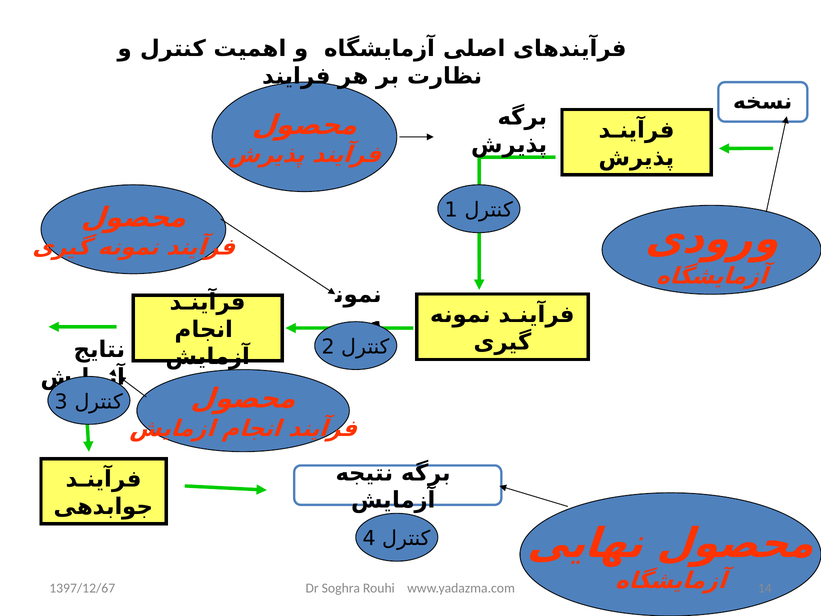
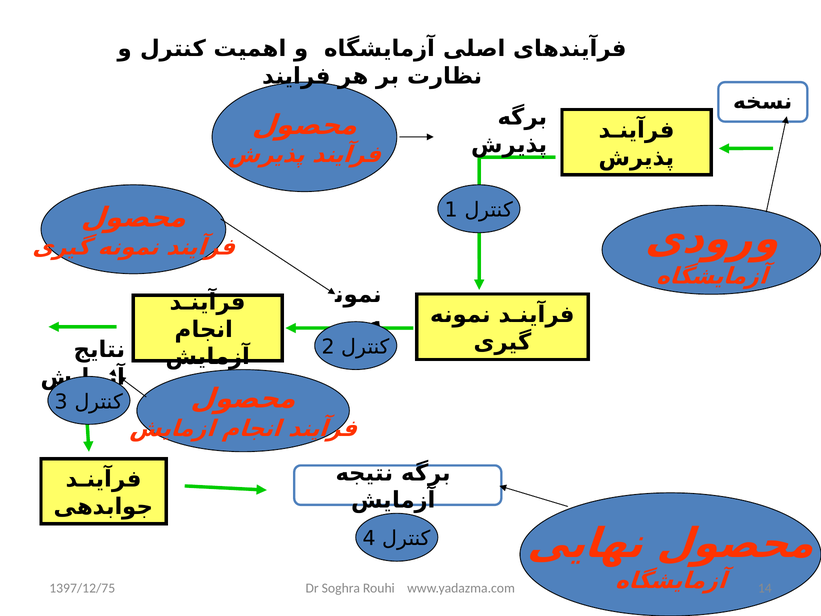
1397/12/67: 1397/12/67 -> 1397/12/75 (82, 588)
